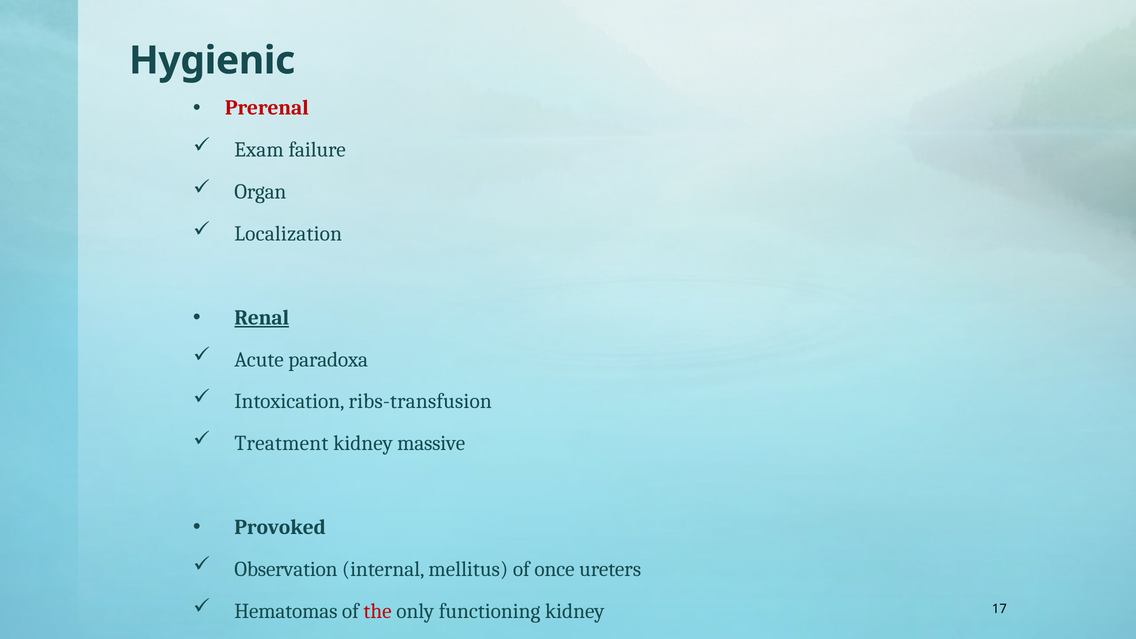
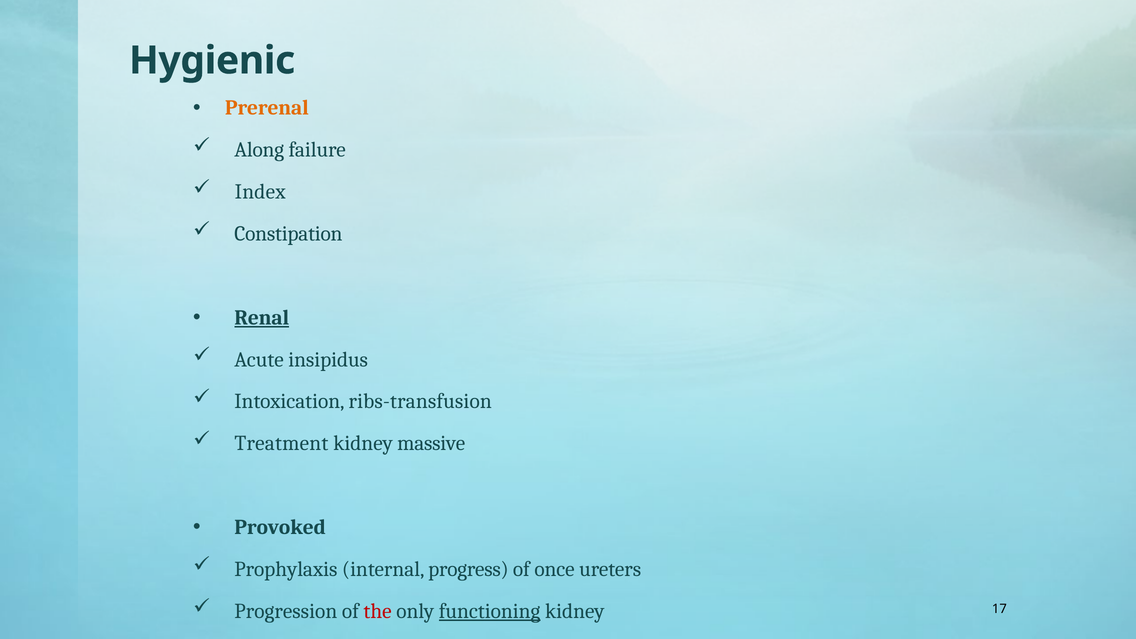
Prerenal colour: red -> orange (267, 108)
Exam: Exam -> Along (259, 150)
Organ: Organ -> Index (260, 192)
Localization: Localization -> Constipation (288, 234)
paradoxa: paradoxa -> insipidus (328, 360)
Observation: Observation -> Prophylaxis (286, 569)
mellitus: mellitus -> progress (468, 569)
Hematomas: Hematomas -> Progression (286, 611)
functioning underline: none -> present (490, 611)
